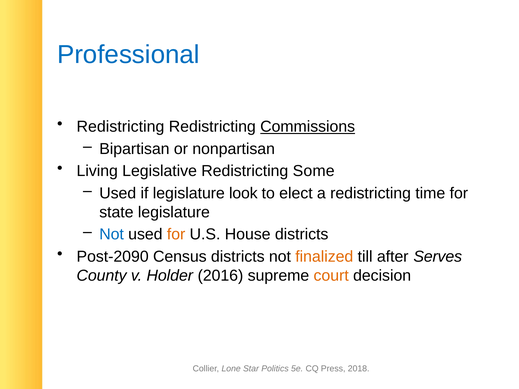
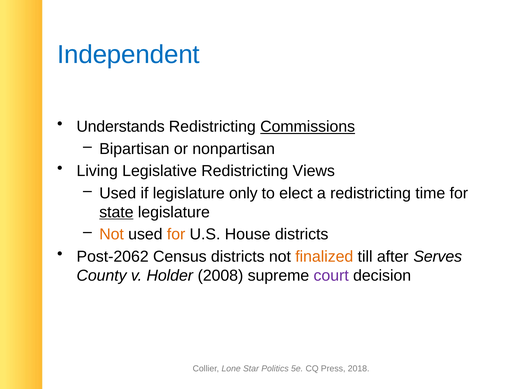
Professional: Professional -> Independent (128, 55)
Redistricting: Redistricting -> Understands (121, 127)
Some: Some -> Views (314, 171)
look: look -> only (243, 193)
state underline: none -> present (116, 212)
Not colour: blue -> orange (112, 235)
Post-2090: Post-2090 -> Post-2062 (113, 257)
2016: 2016 -> 2008 (220, 276)
court colour: orange -> purple (331, 276)
